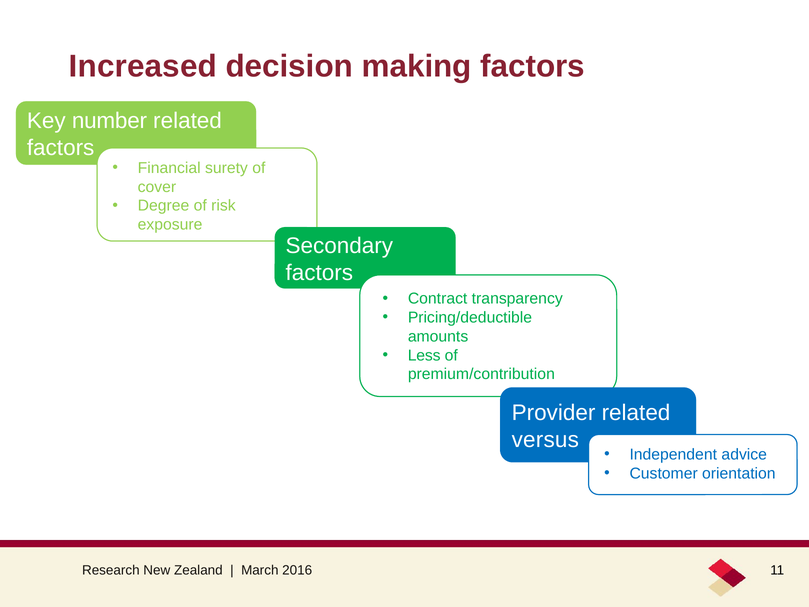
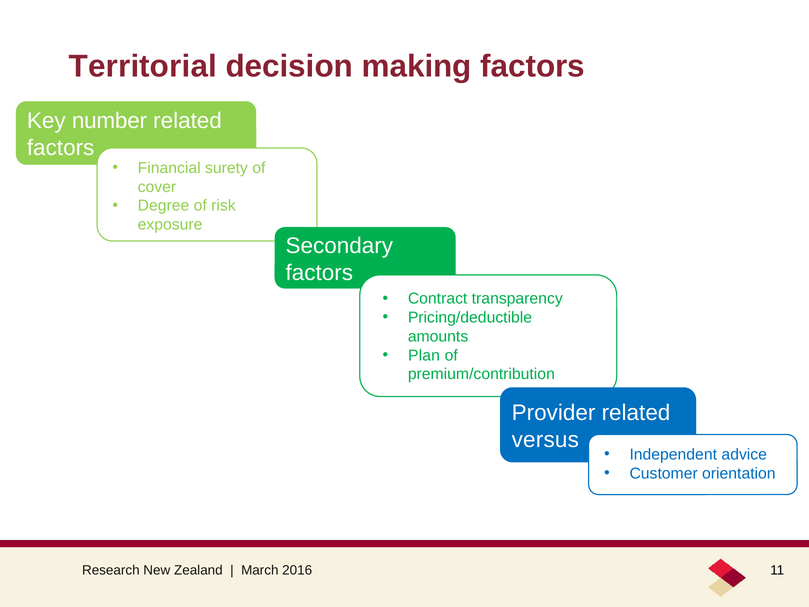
Increased: Increased -> Territorial (143, 66)
Less: Less -> Plan (424, 355)
